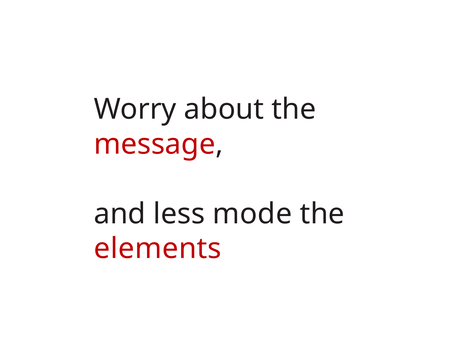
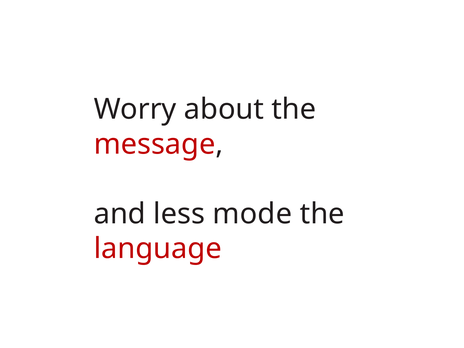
elements: elements -> language (158, 249)
